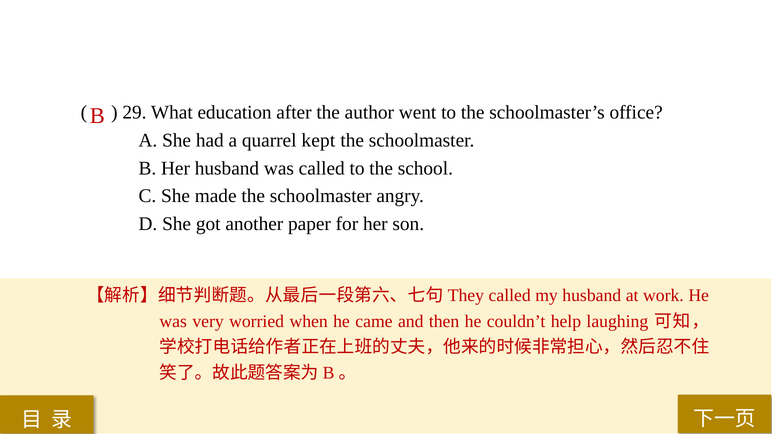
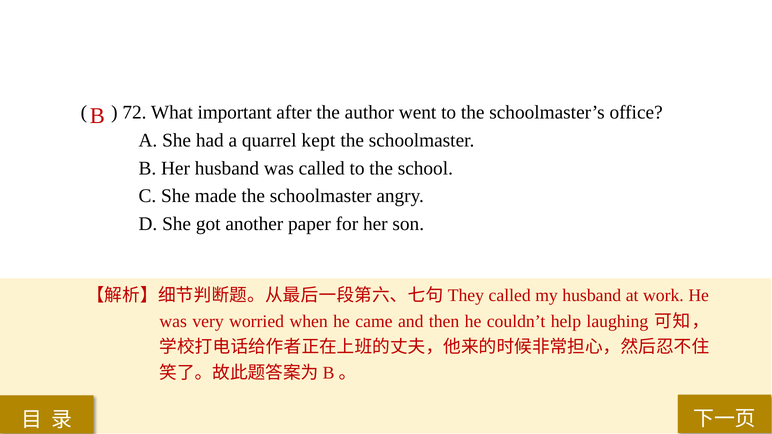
29: 29 -> 72 (135, 113)
education: education -> important (235, 113)
